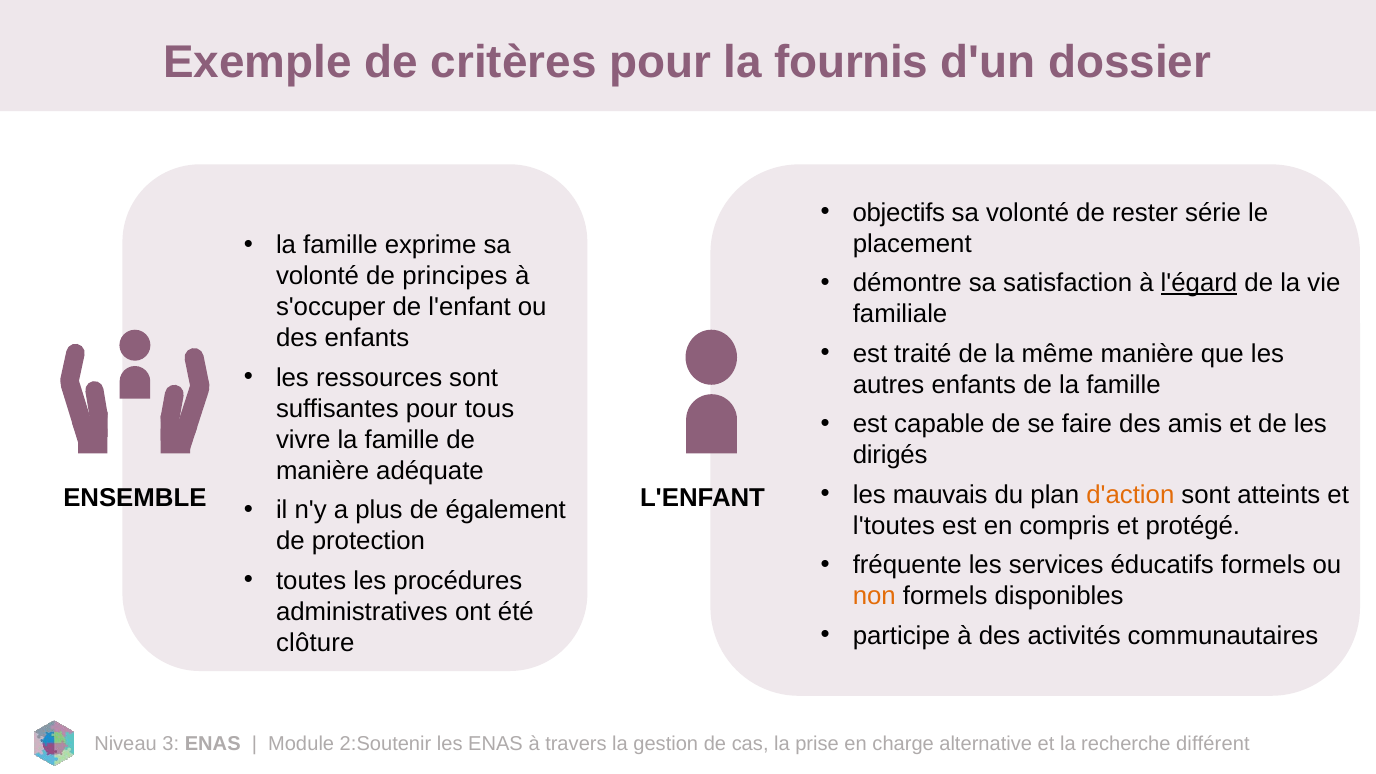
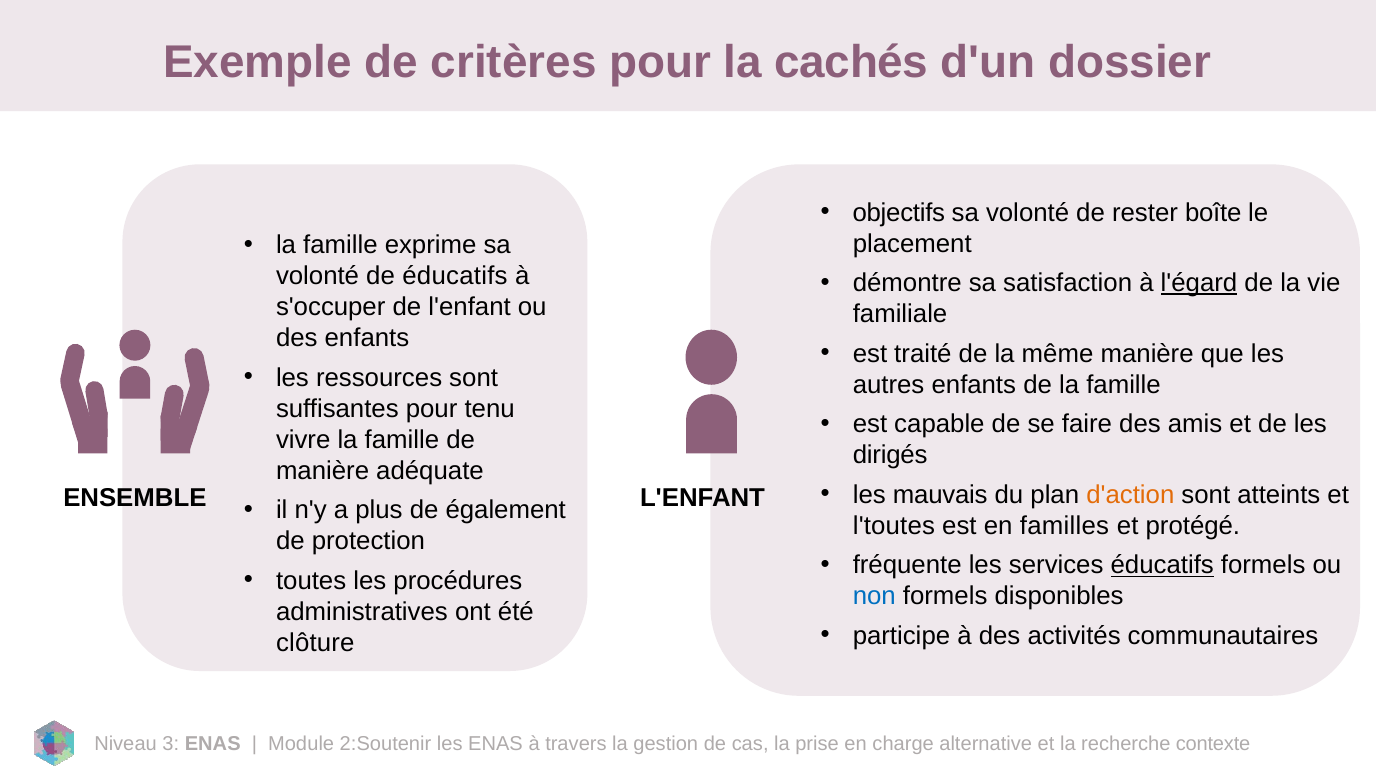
fournis: fournis -> cachés (852, 62)
série: série -> boîte (1213, 213)
de principes: principes -> éducatifs (455, 276)
tous: tous -> tenu (490, 409)
compris: compris -> familles (1064, 526)
éducatifs underline: none -> present (1162, 565)
non colour: orange -> blue (874, 596)
différent: différent -> contexte (1213, 744)
